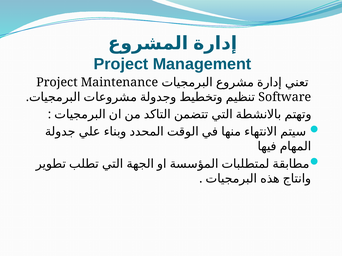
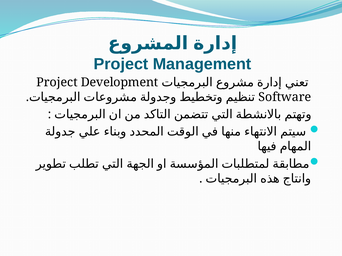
Maintenance: Maintenance -> Development (120, 82)
